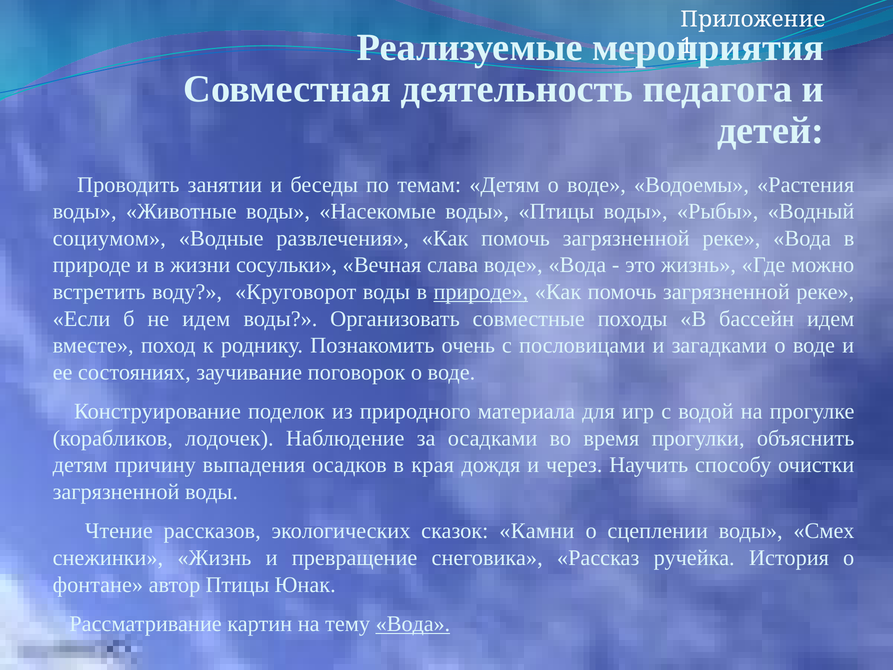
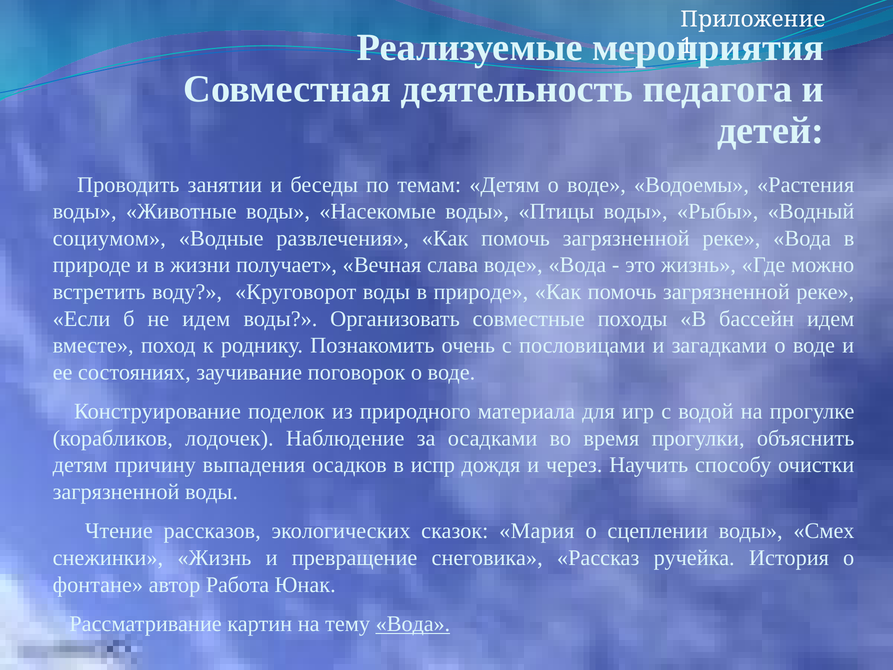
сосульки: сосульки -> получает (287, 265)
природе underline: present -> none (481, 292)
края: края -> испр (433, 465)
Камни: Камни -> Мария (537, 531)
автор Птицы: Птицы -> Работа (238, 585)
